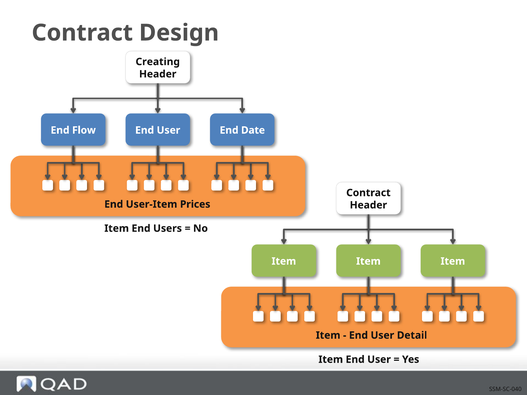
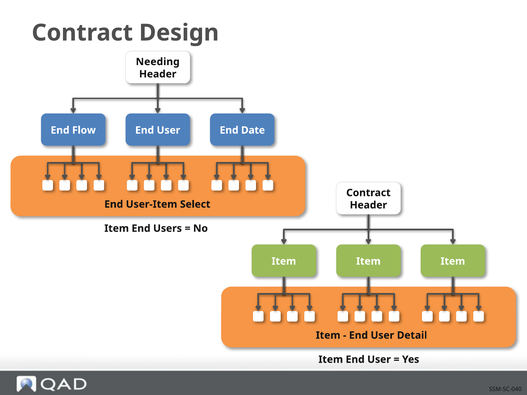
Creating: Creating -> Needing (158, 62)
Prices: Prices -> Select (195, 204)
